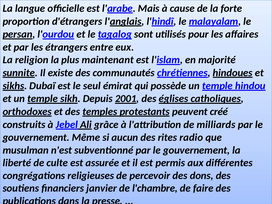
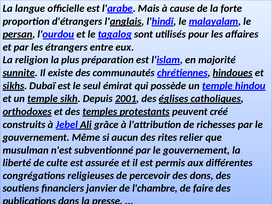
maintenant: maintenant -> préparation (108, 60)
milliards: milliards -> richesses (216, 125)
radio: radio -> relier (191, 137)
